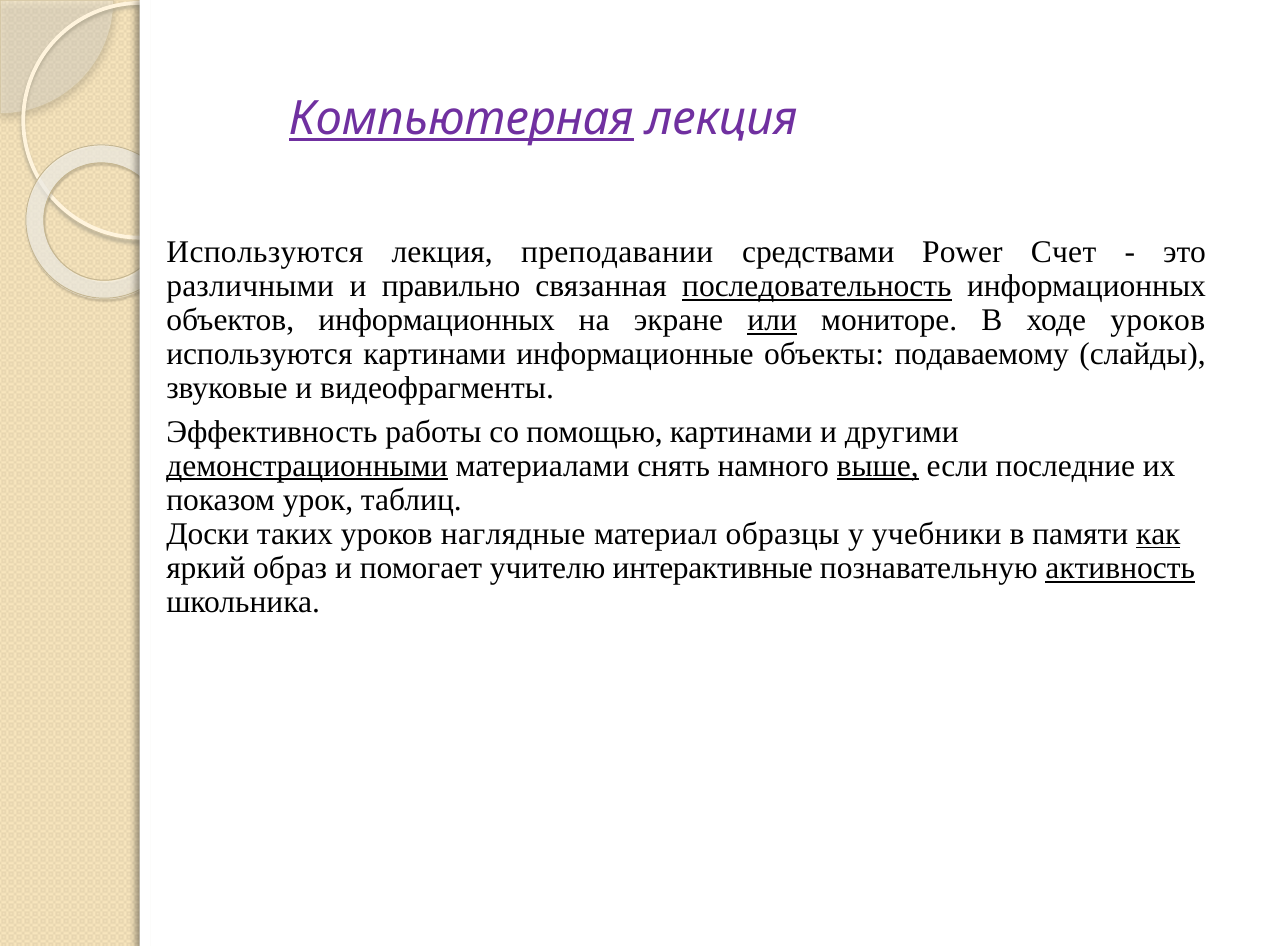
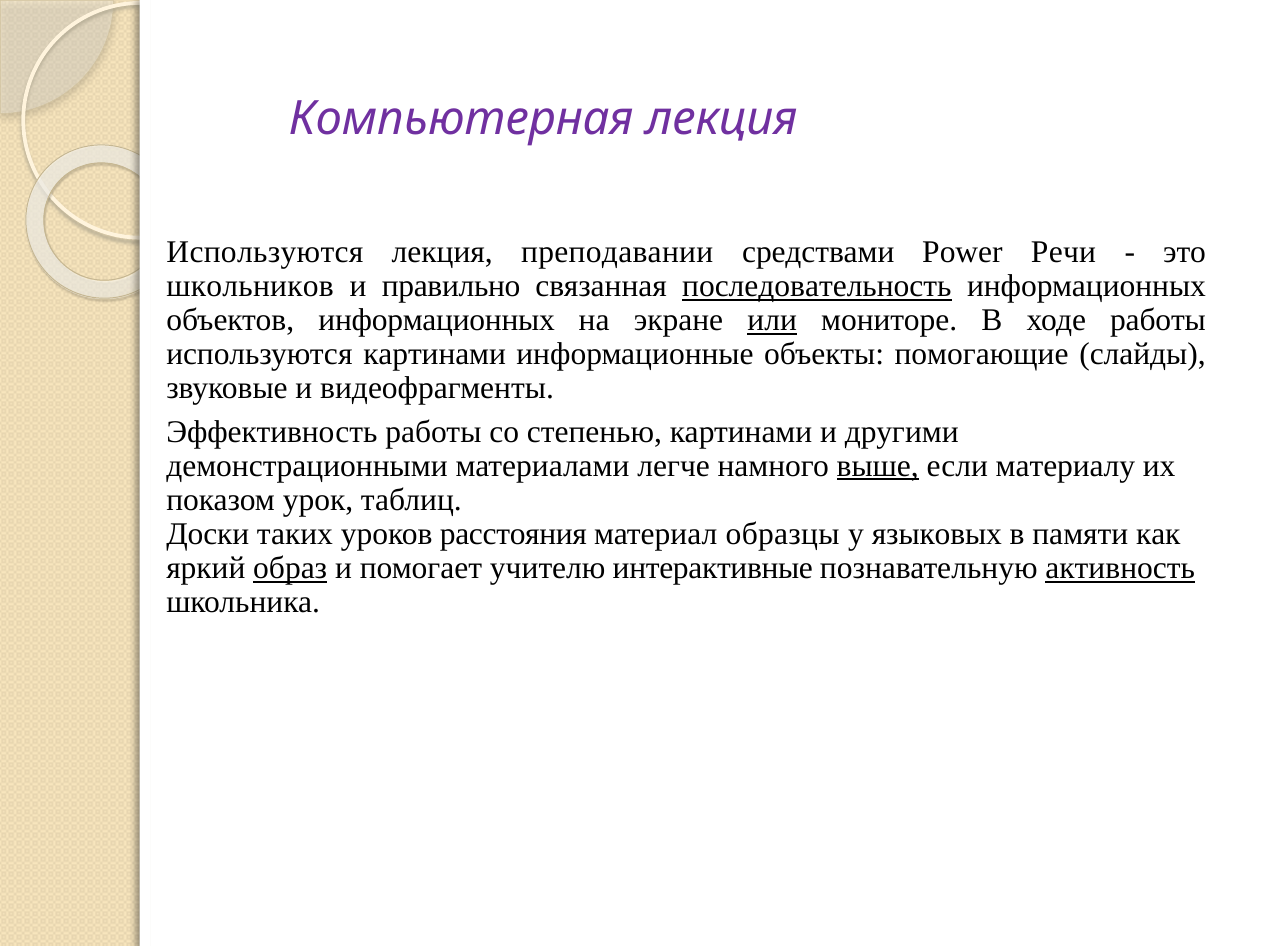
Компьютерная underline: present -> none (461, 119)
Счет: Счет -> Речи (1064, 252)
различными: различными -> школьников (250, 286)
ходе уроков: уроков -> работы (1158, 320)
подаваемому: подаваемому -> помогающие (982, 354)
помощью: помощью -> степенью (594, 432)
демонстрационными underline: present -> none (307, 466)
снять: снять -> легче (674, 466)
последние: последние -> материалу (1065, 466)
наглядные: наглядные -> расстояния (513, 534)
учебники: учебники -> языковых (937, 534)
как underline: present -> none (1158, 534)
образ underline: none -> present (290, 568)
